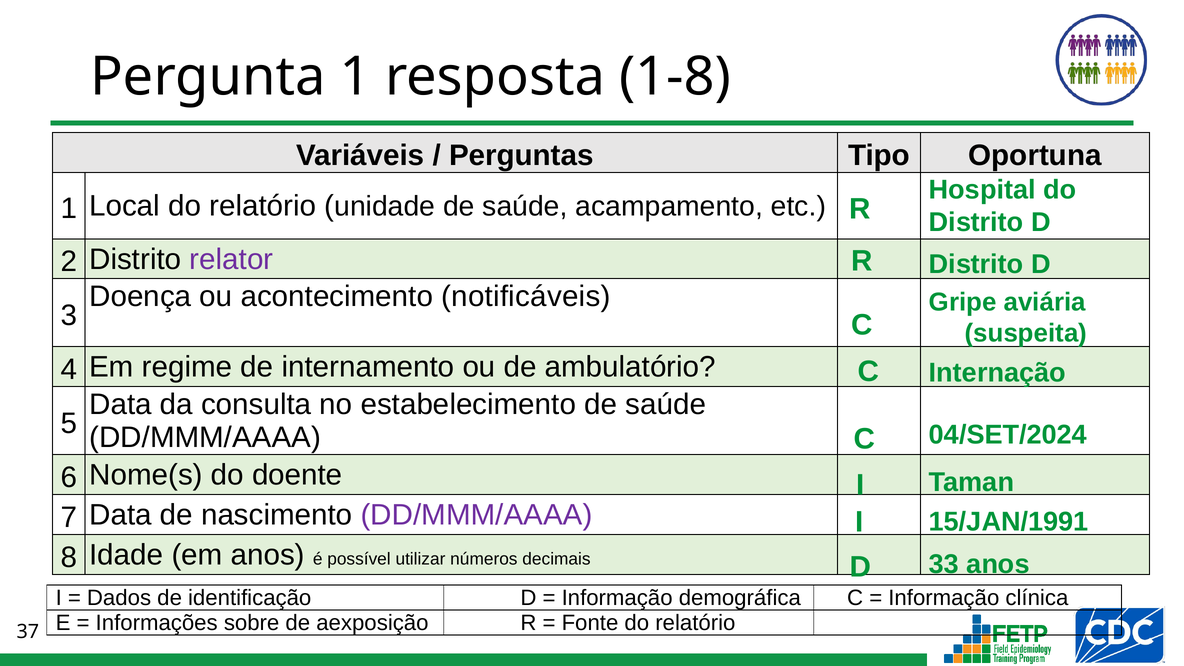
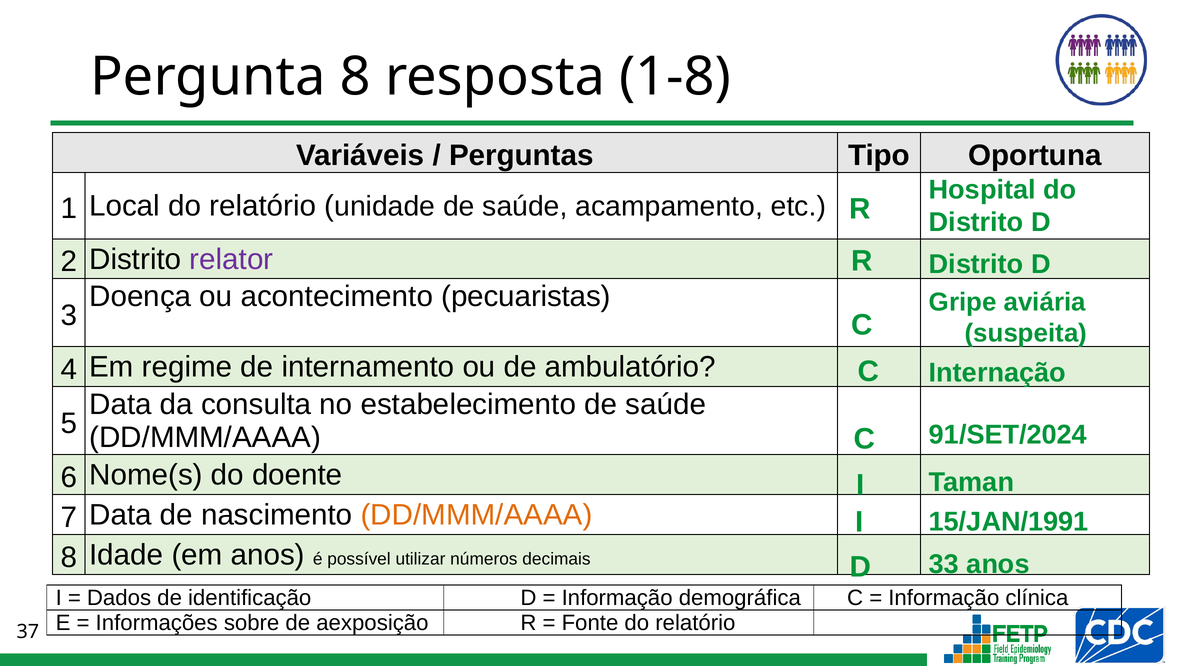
Pergunta 1: 1 -> 8 (355, 77)
notificáveis: notificáveis -> pecuaristas (526, 297)
04/SET/2024: 04/SET/2024 -> 91/SET/2024 (1008, 435)
DD/MMM/AAAA colour: purple -> orange (476, 515)
